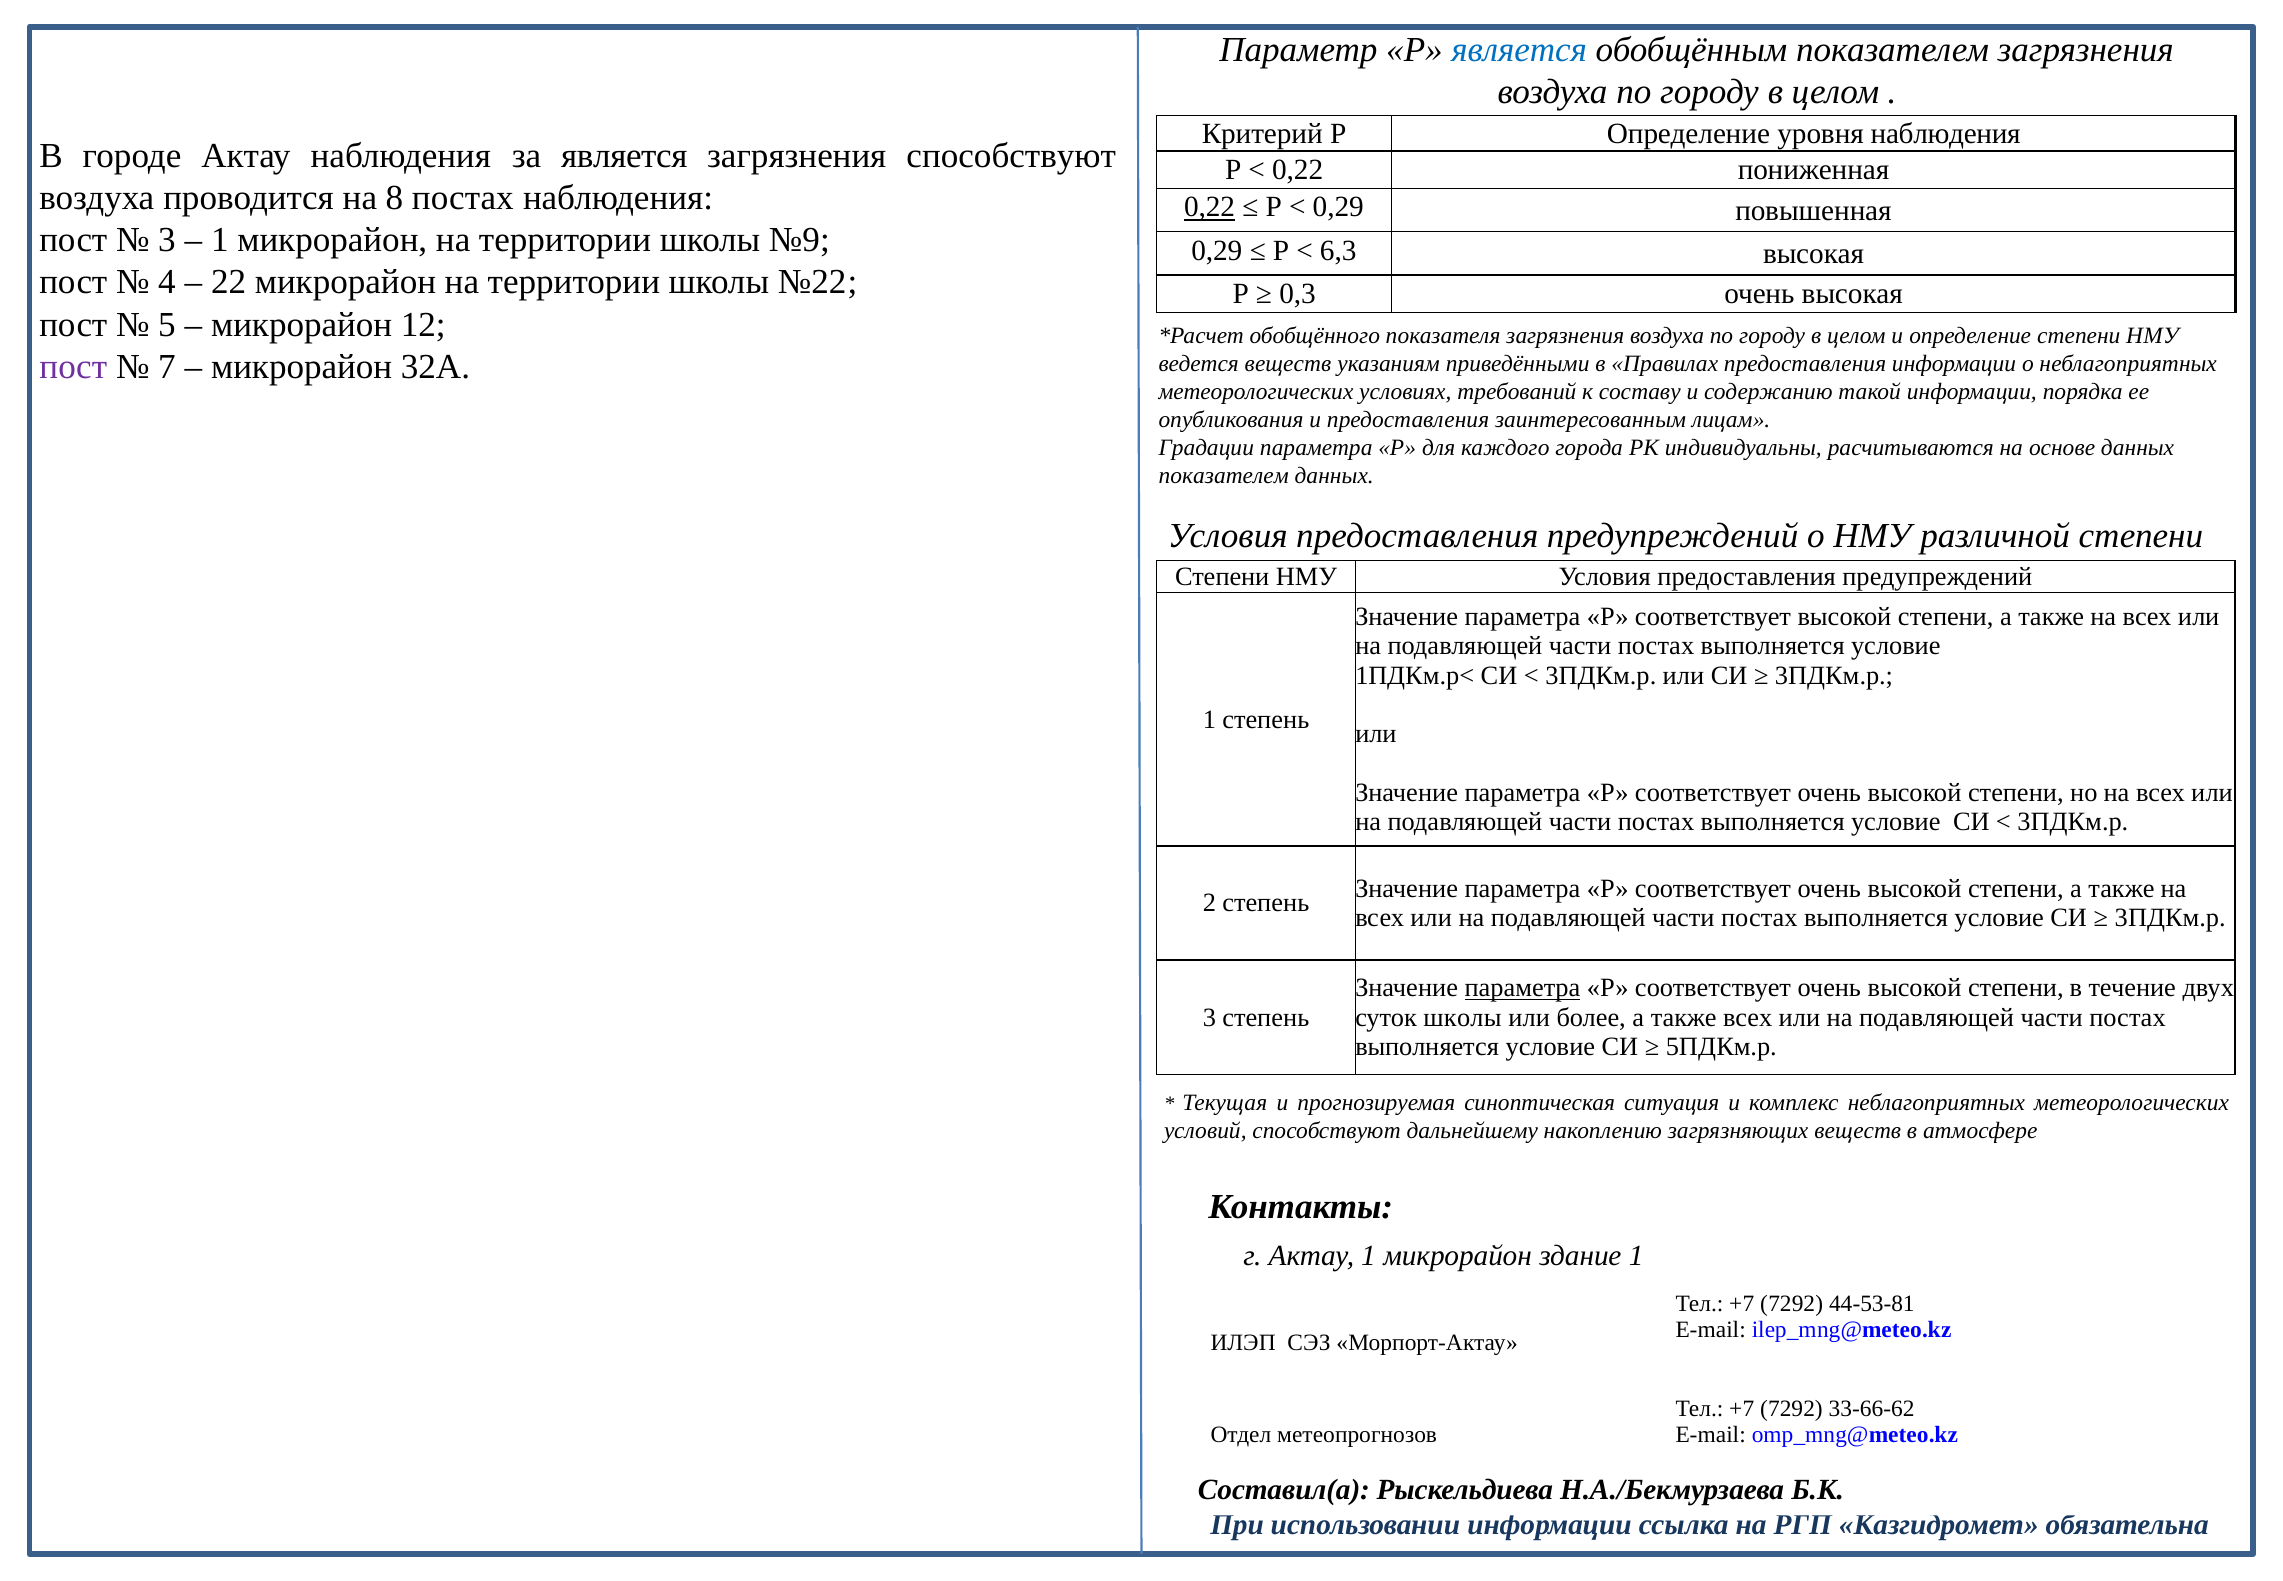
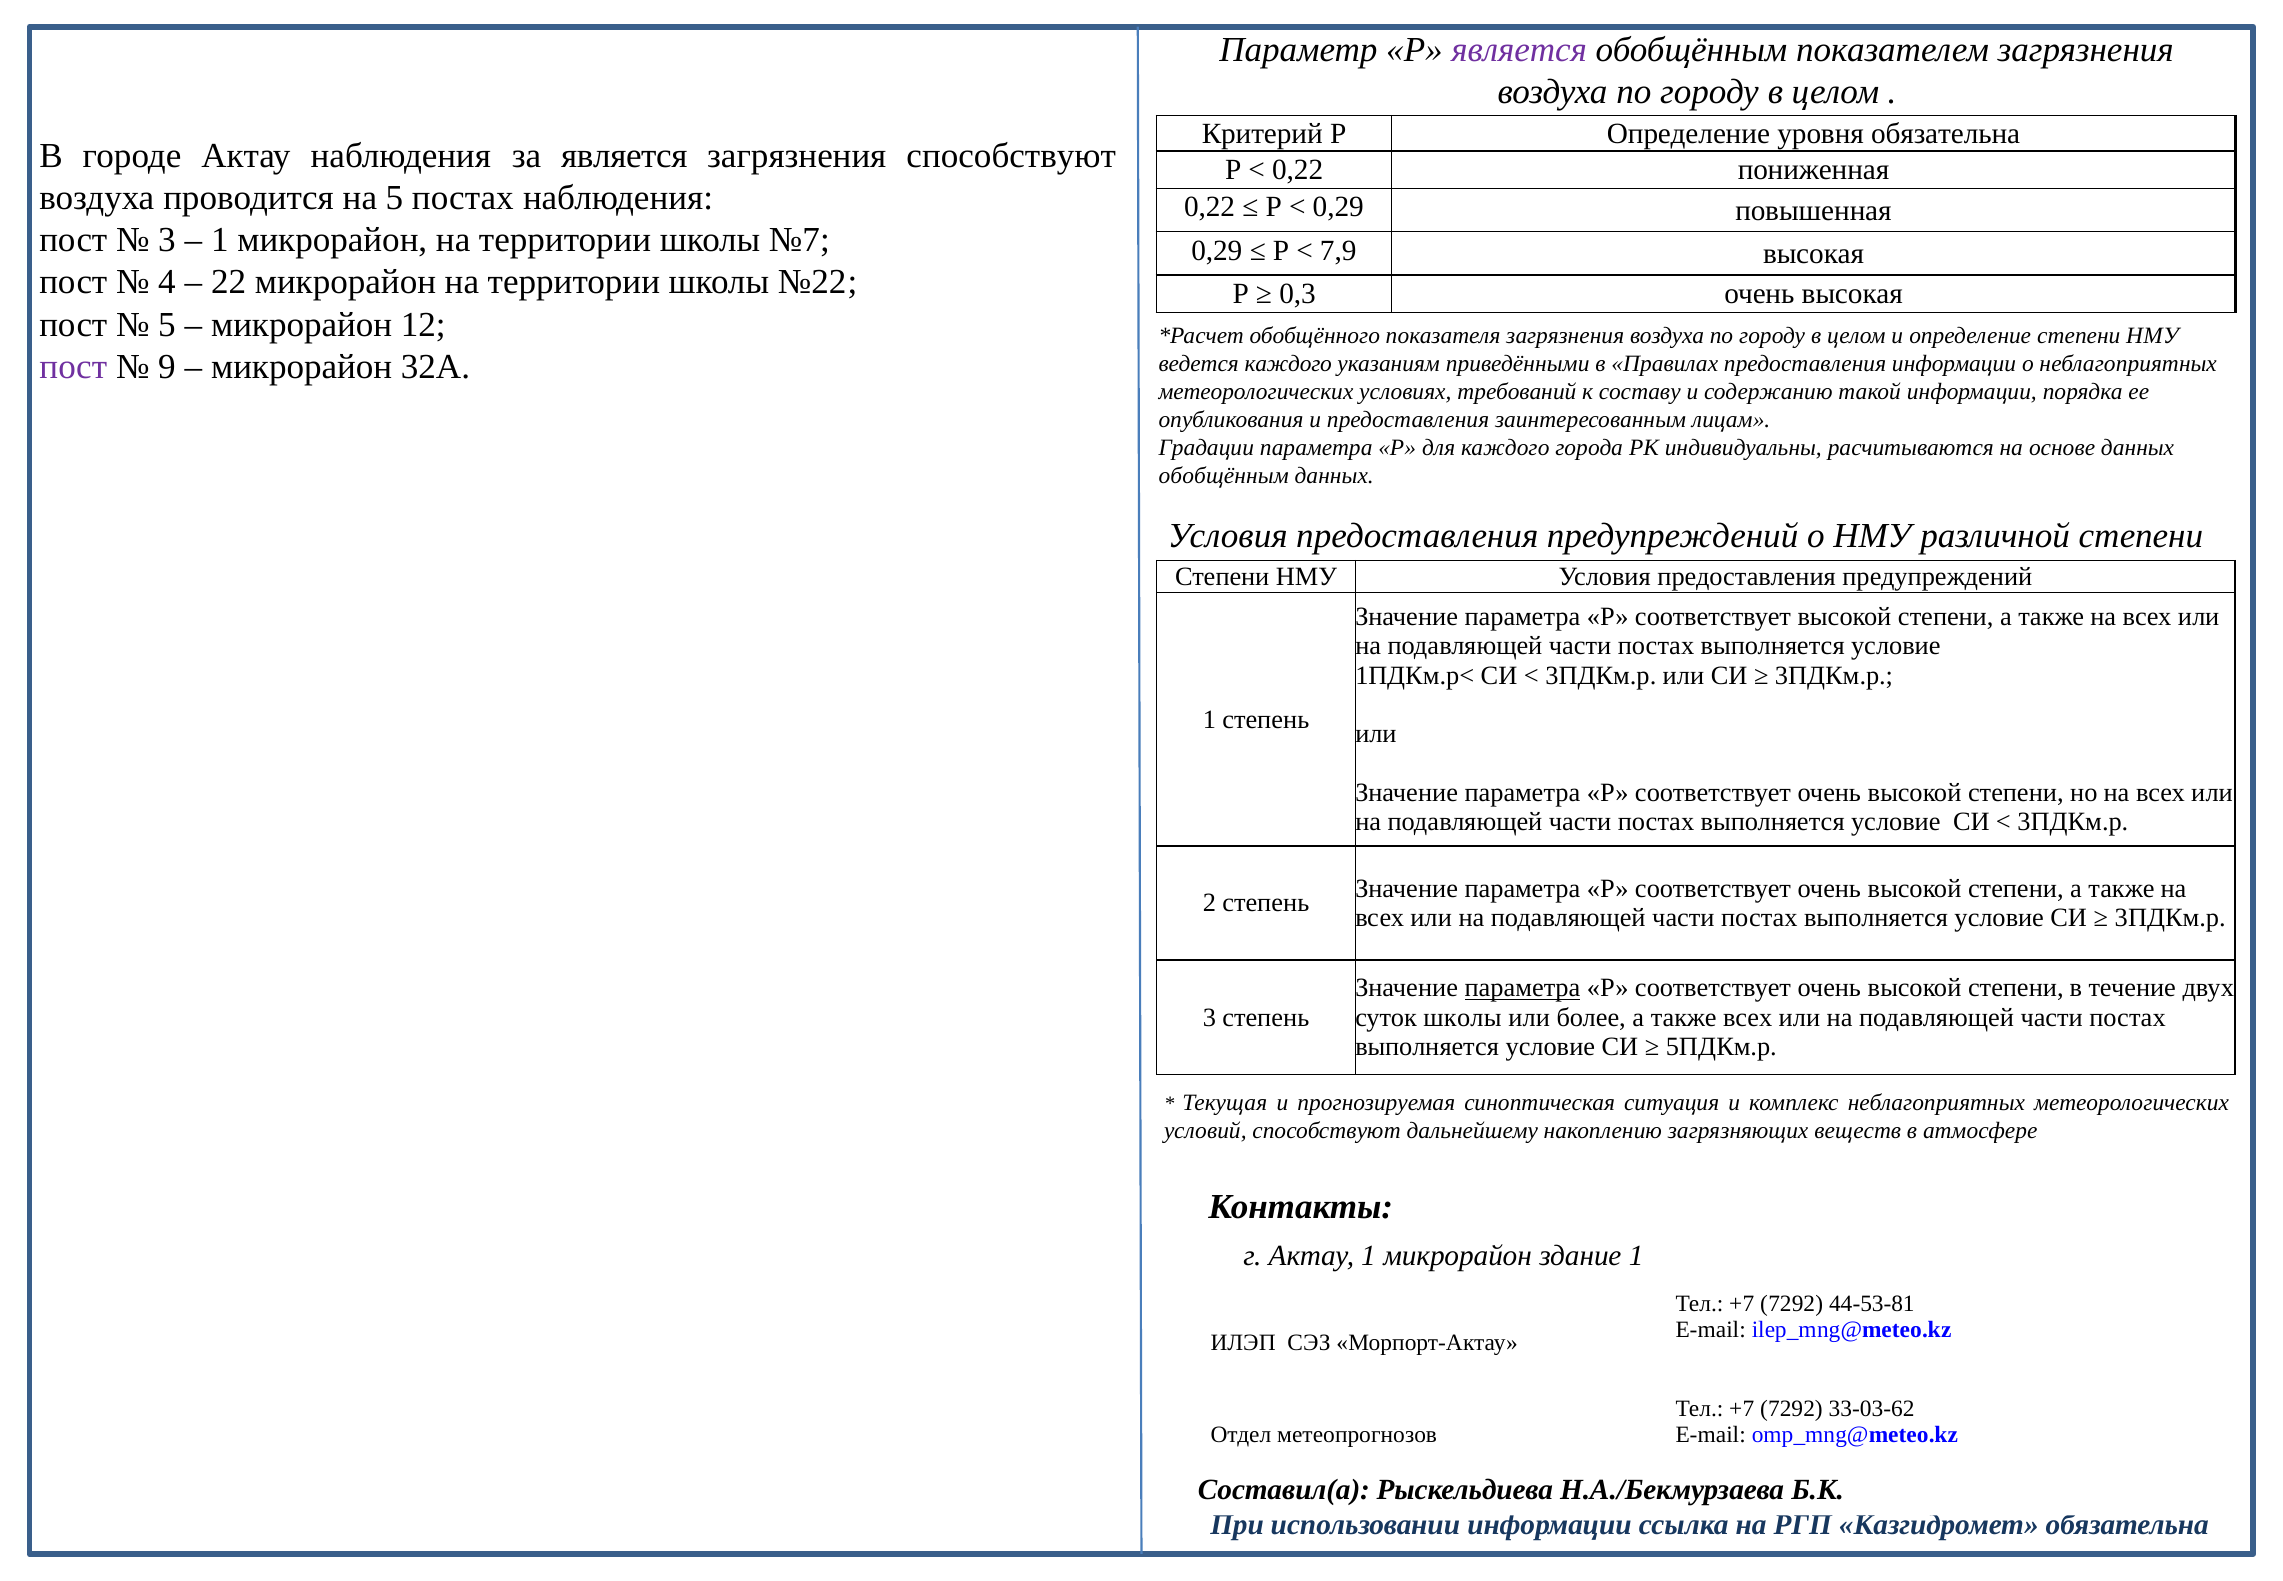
является colour: blue -> purple (1519, 49)
уровня наблюдения: наблюдения -> обязательна (1946, 133)
на 8: 8 -> 5 (394, 198)
0,22 underline: present -> none (1210, 207)
№9: №9 -> №7 (799, 240)
6,3: 6,3 -> 7,9 (1338, 250)
7: 7 -> 9 (167, 367)
ведется веществ: веществ -> каждого (1288, 363)
показателем: показателем -> обобщённым (1224, 476)
33-66-62: 33-66-62 -> 33-03-62 (1872, 1409)
